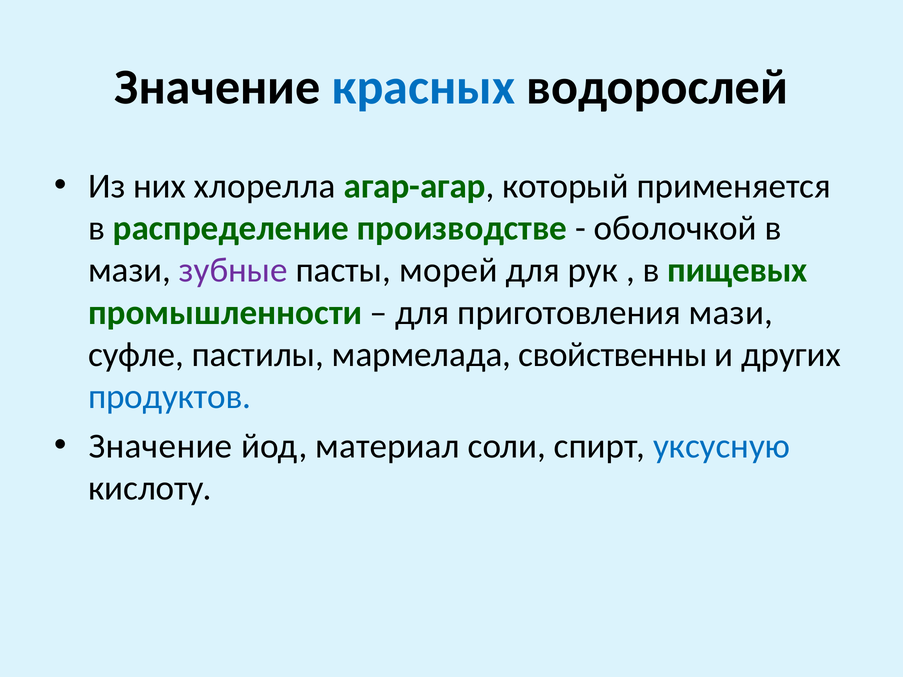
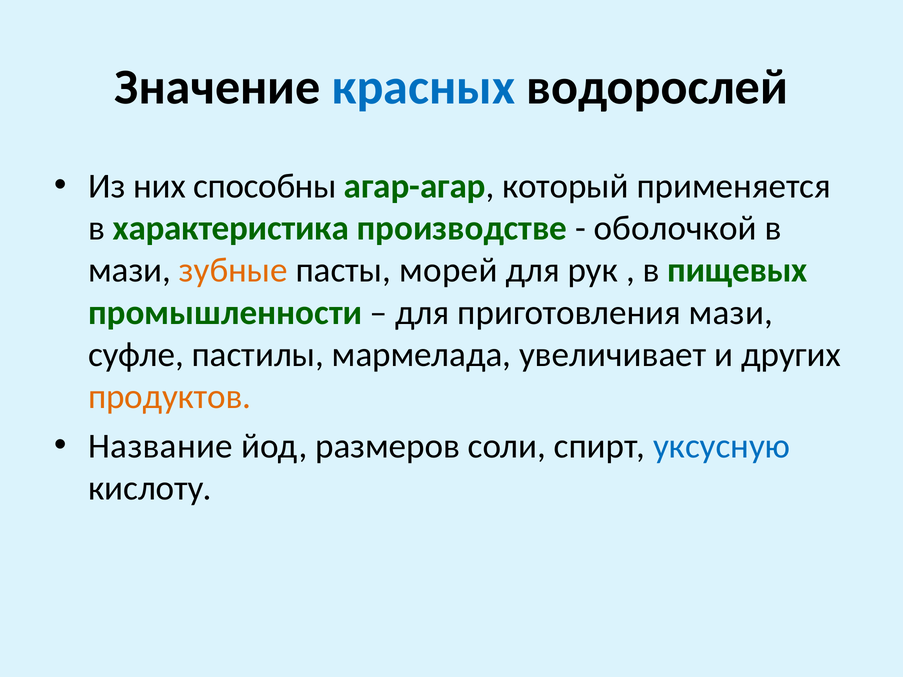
хлорелла: хлорелла -> способны (265, 186)
распределение: распределение -> характеристика (231, 228)
зубные colour: purple -> orange (233, 270)
свойственны: свойственны -> увеличивает (613, 355)
продуктов colour: blue -> orange (170, 397)
Значение: Значение -> Название (161, 446)
материал: материал -> размеров (388, 446)
